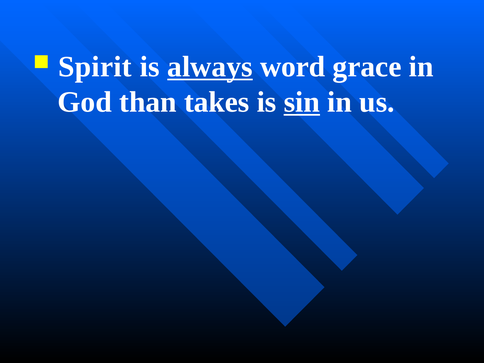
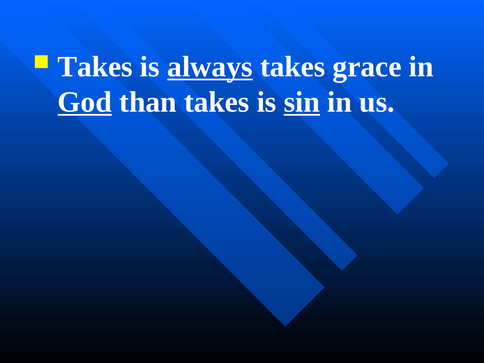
Spirit: Spirit -> Takes (95, 67)
always word: word -> takes (293, 67)
God underline: none -> present (85, 102)
